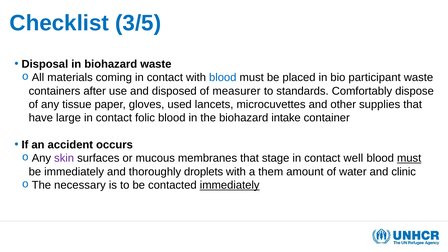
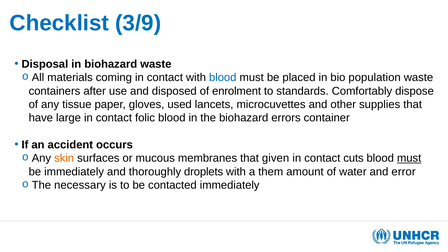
3/5: 3/5 -> 3/9 (138, 23)
participant: participant -> population (375, 78)
measurer: measurer -> enrolment (237, 91)
intake: intake -> errors (286, 118)
skin colour: purple -> orange (64, 158)
stage: stage -> given (276, 158)
well: well -> cuts (354, 158)
clinic: clinic -> error (404, 172)
immediately underline: present -> none (230, 185)
